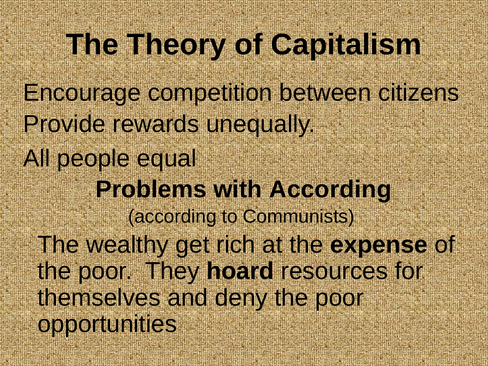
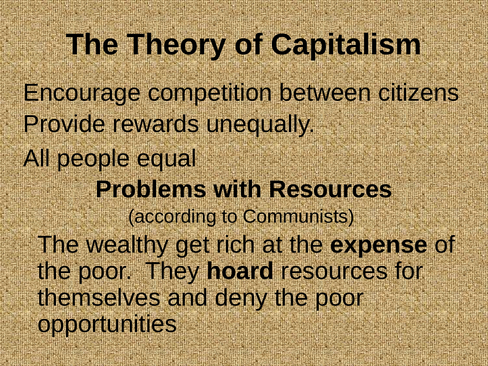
with According: According -> Resources (331, 189)
